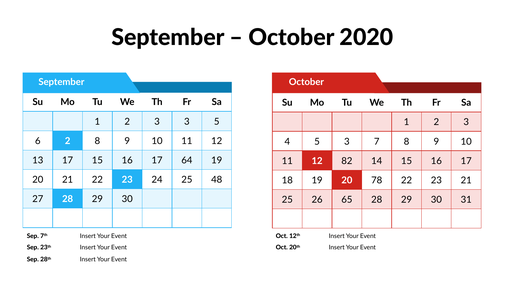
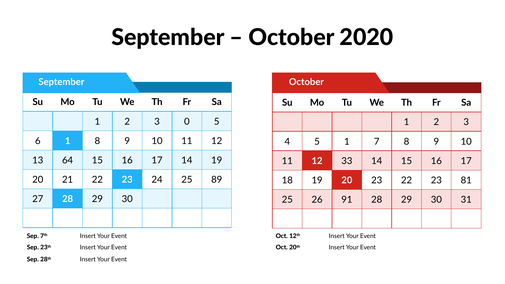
3 3: 3 -> 0 (187, 122)
6 2: 2 -> 1 (68, 141)
5 3: 3 -> 1 (347, 142)
13 17: 17 -> 64 (68, 160)
17 64: 64 -> 14 (187, 160)
82: 82 -> 33 (347, 161)
48: 48 -> 89 (217, 180)
20 78: 78 -> 23 (377, 180)
23 21: 21 -> 81 (466, 180)
65: 65 -> 91 (347, 200)
